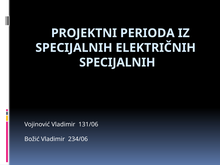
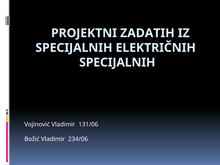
PERIODA: PERIODA -> ZADATIH (147, 33)
